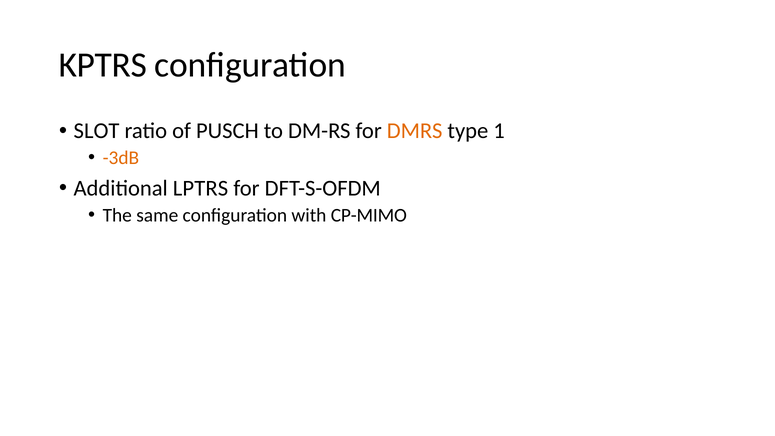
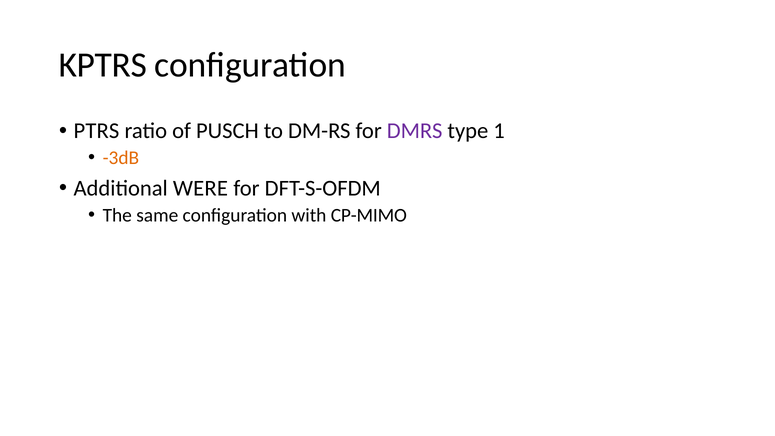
SLOT: SLOT -> PTRS (96, 131)
DMRS colour: orange -> purple (415, 131)
LPTRS: LPTRS -> WERE (200, 188)
